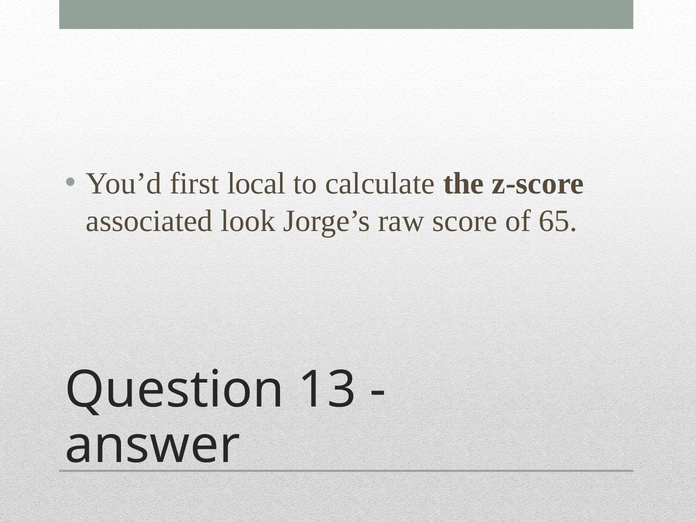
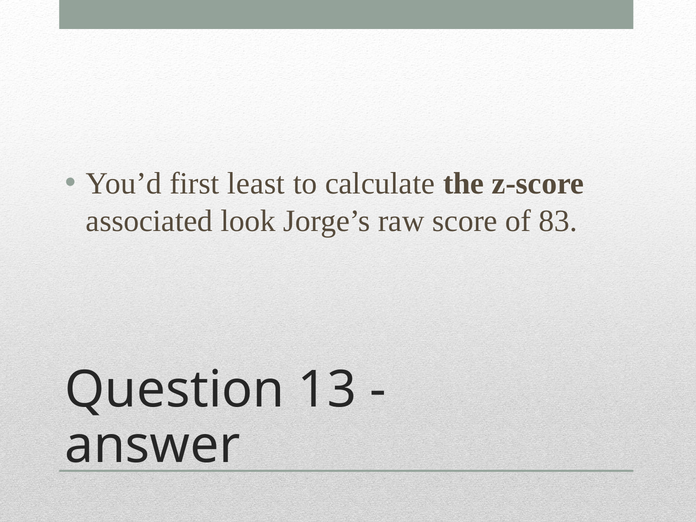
local: local -> least (256, 184)
65: 65 -> 83 (558, 221)
